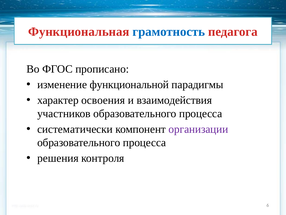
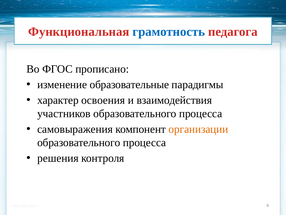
функциональной: функциональной -> образовательные (129, 84)
систематически: систематически -> самовыражения (75, 129)
организации colour: purple -> orange (198, 129)
